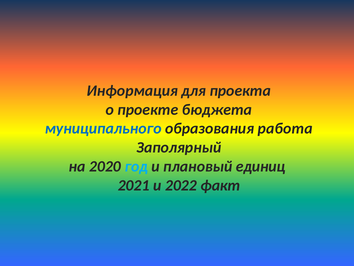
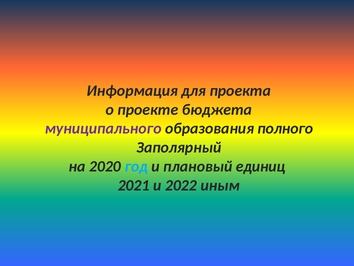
муниципального colour: blue -> purple (103, 128)
работа: работа -> полного (285, 128)
факт: факт -> иным (220, 185)
